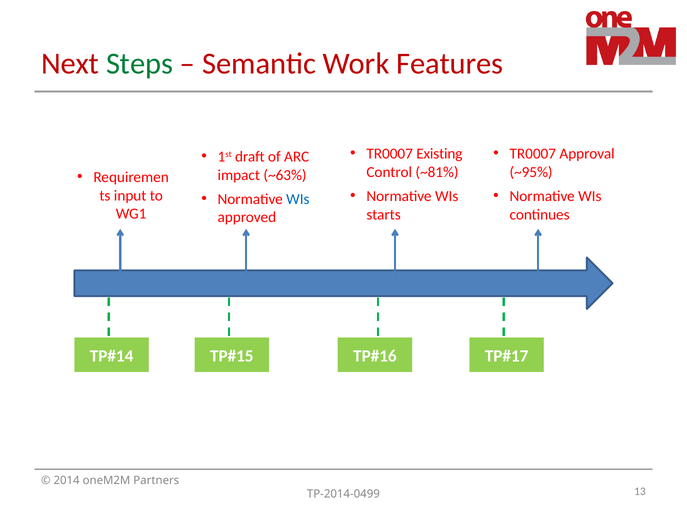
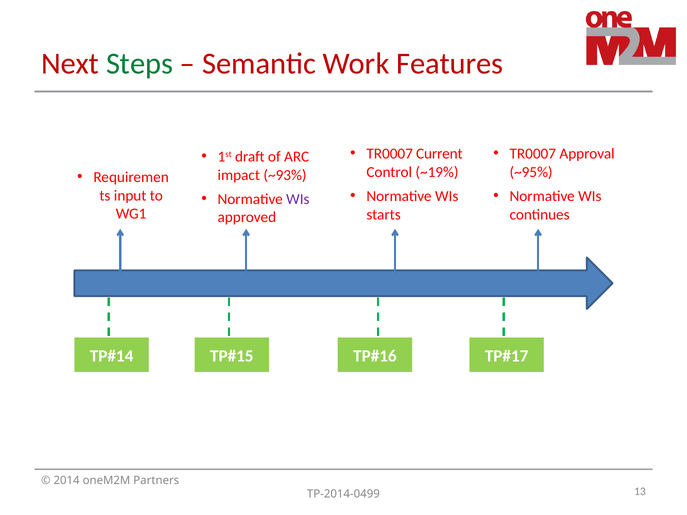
Existing: Existing -> Current (439, 154)
~81%: ~81% -> ~19% (437, 172)
~63%: ~63% -> ~93% (285, 175)
WIs colour: blue -> purple (298, 199)
